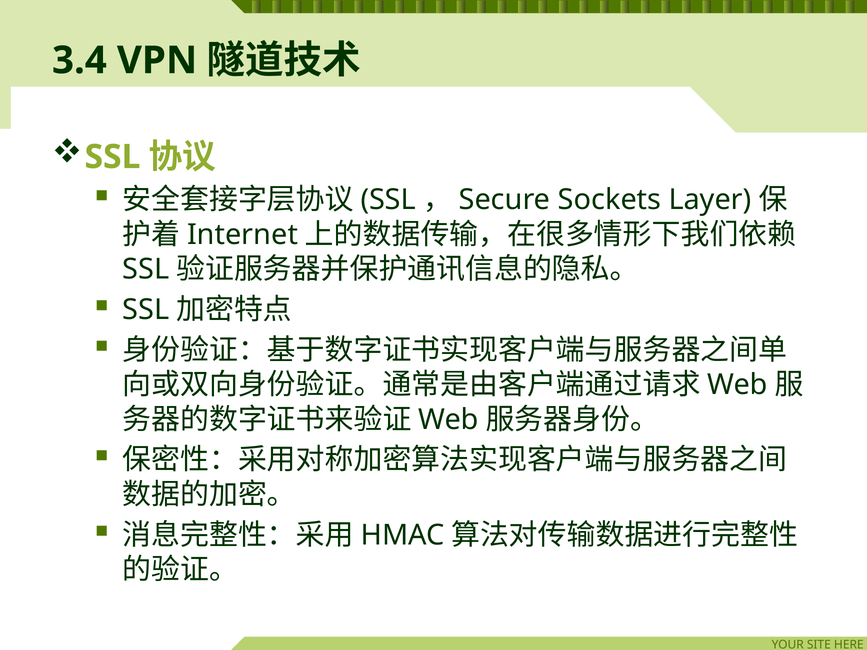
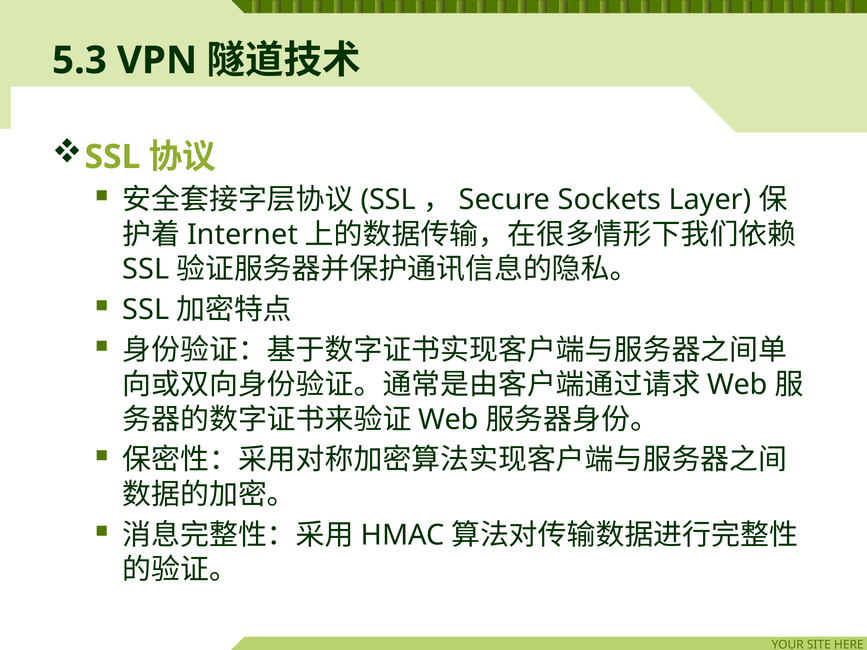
3.4: 3.4 -> 5.3 (79, 60)
